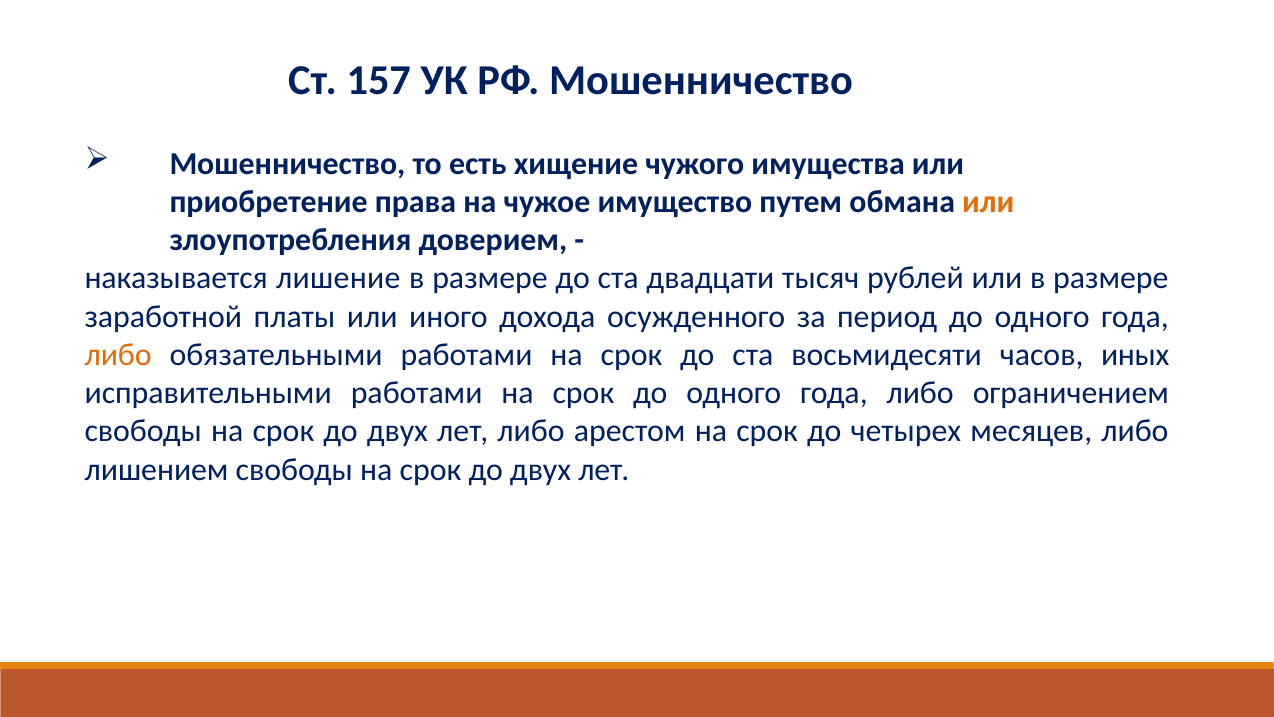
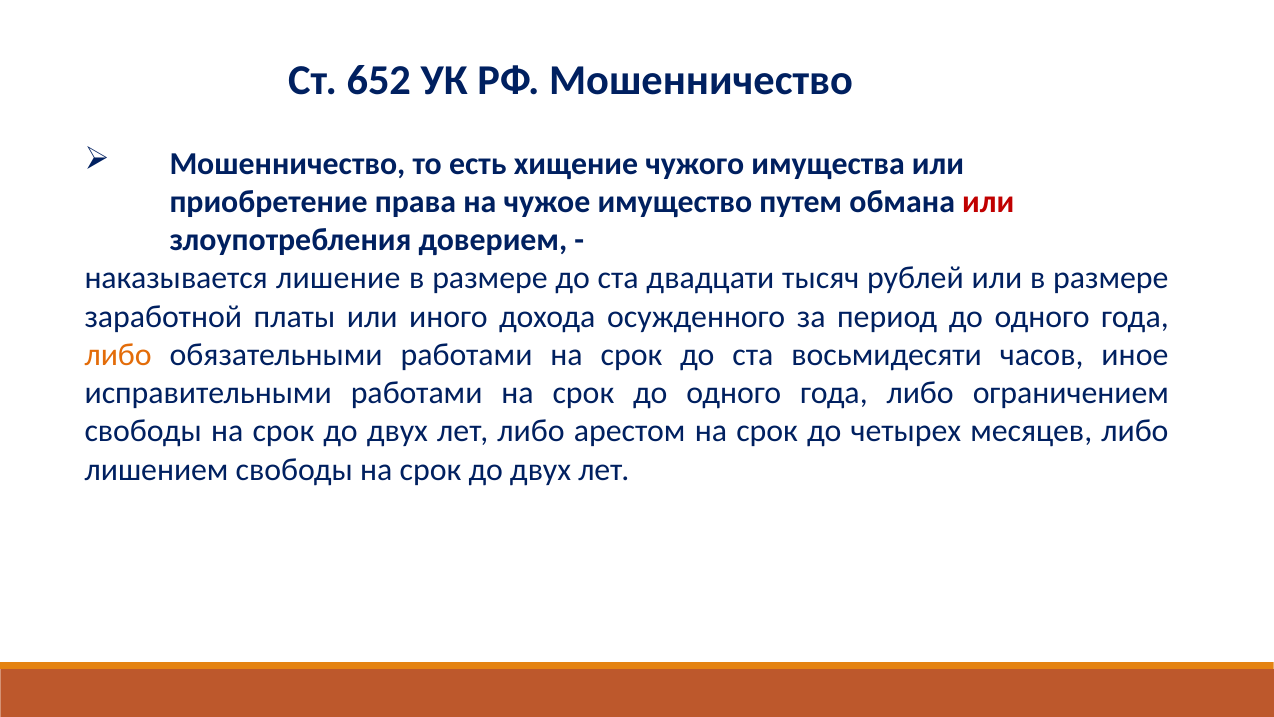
157: 157 -> 652 (379, 80)
или colour: orange -> red (988, 202)
иных: иных -> иное (1135, 355)
